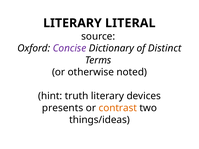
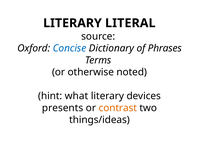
Concise colour: purple -> blue (69, 48)
Distinct: Distinct -> Phrases (165, 48)
truth: truth -> what (77, 96)
